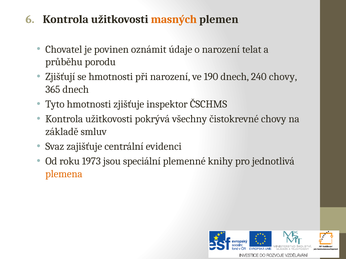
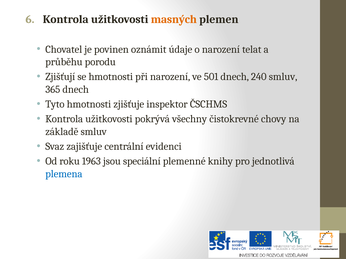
190: 190 -> 501 (211, 77)
240 chovy: chovy -> smluv (283, 77)
1973: 1973 -> 1963 (91, 161)
plemena colour: orange -> blue (64, 174)
